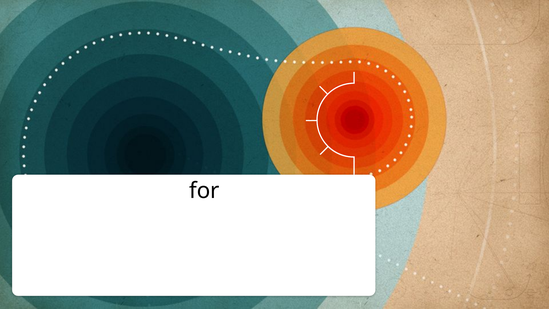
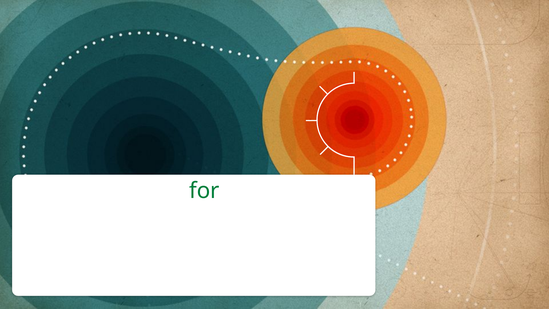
for colour: black -> green (204, 191)
